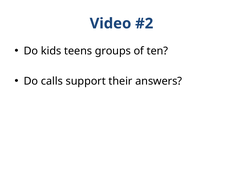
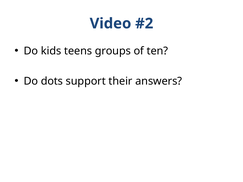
calls: calls -> dots (52, 81)
